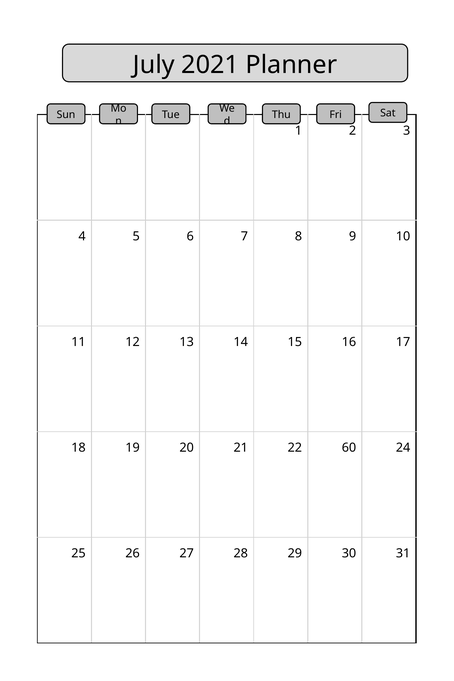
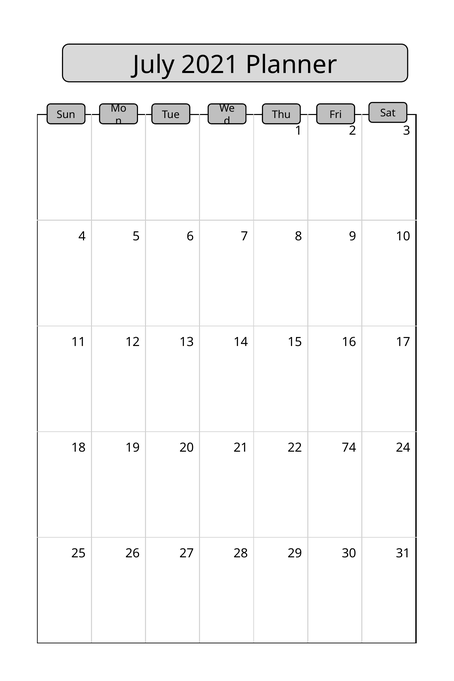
60: 60 -> 74 (349, 448)
